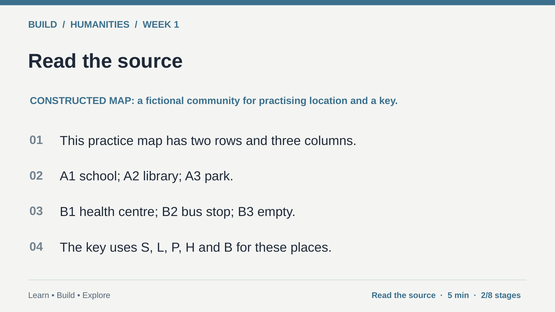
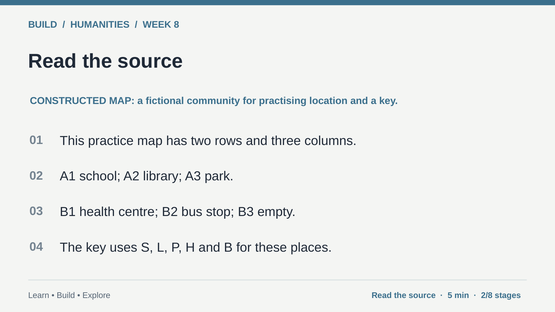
1: 1 -> 8 (177, 25)
